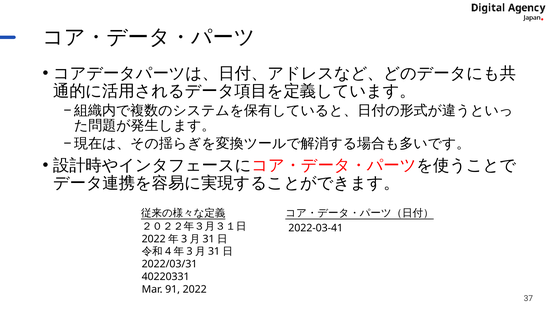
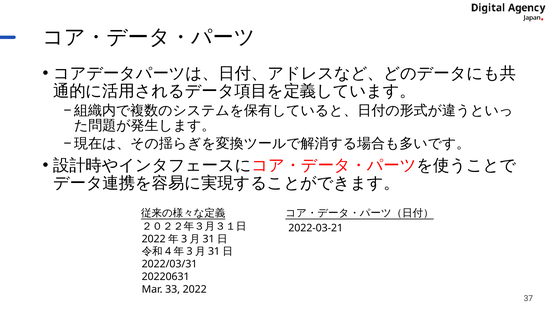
2022-03-41: 2022-03-41 -> 2022-03-21 (316, 228)
40220331: 40220331 -> 20220631 (166, 277)
91: 91 -> 33 (173, 290)
